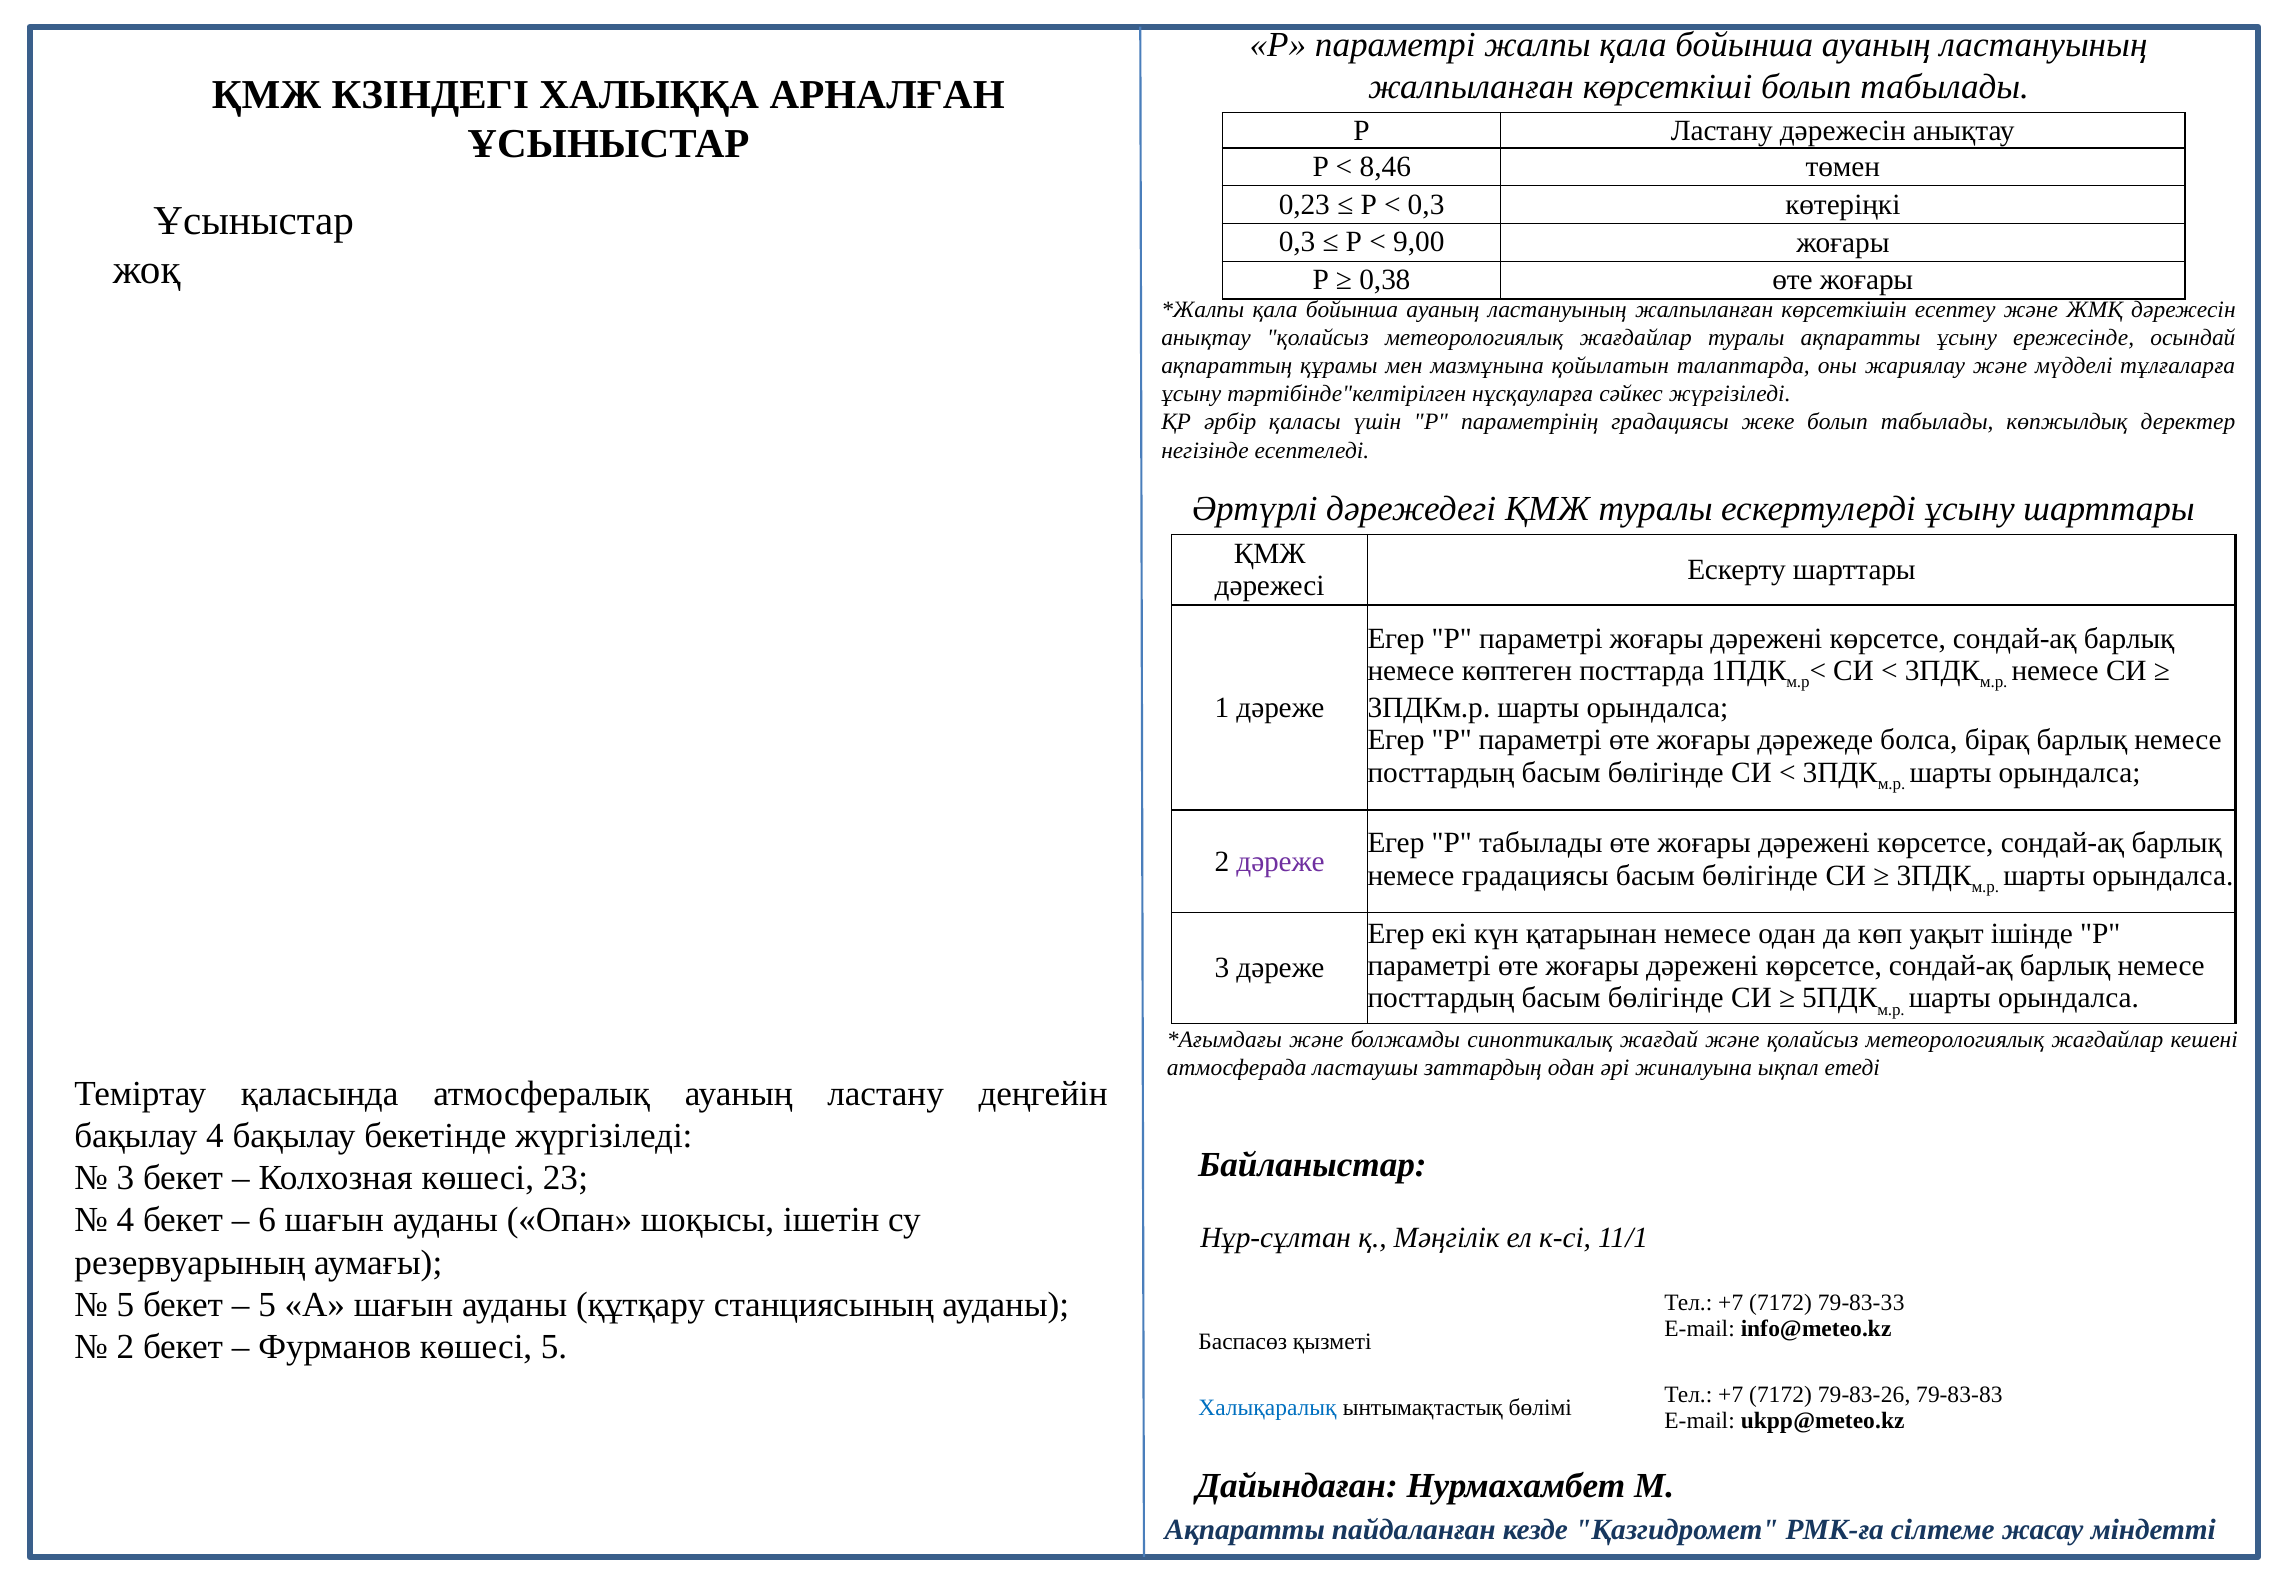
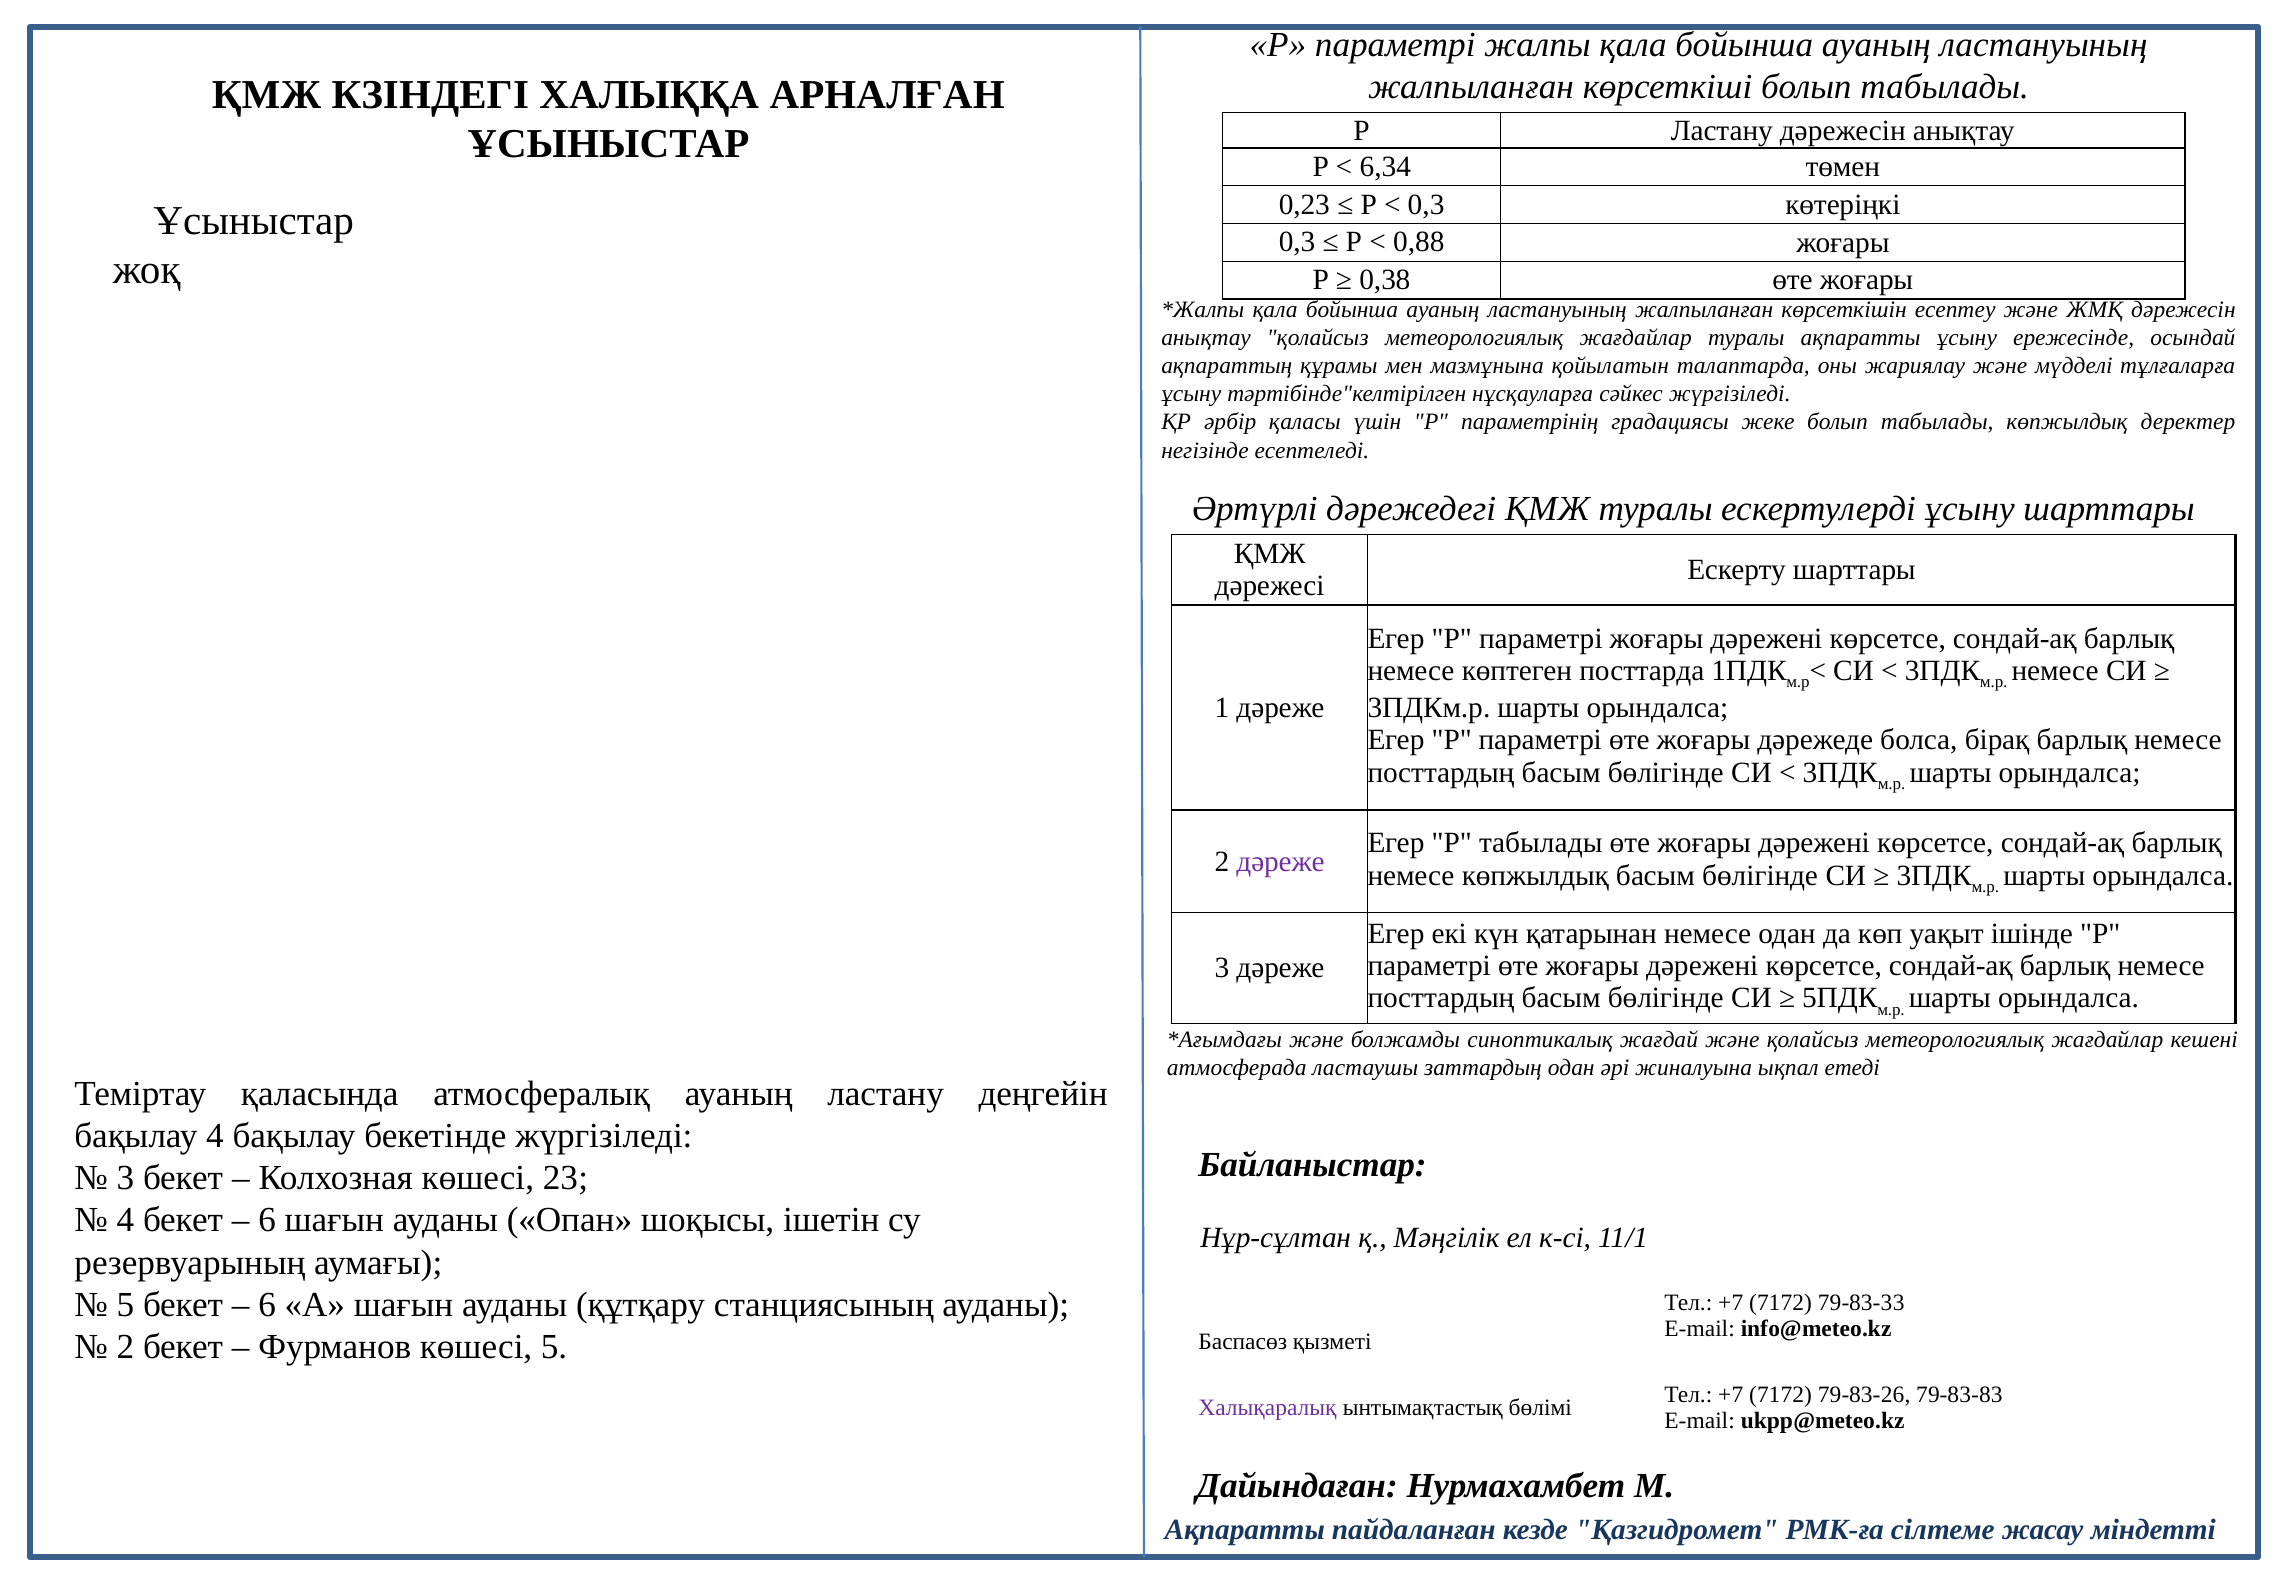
8,46: 8,46 -> 6,34 (1385, 167)
9,00: 9,00 -> 0,88 (1419, 242)
немесе градациясы: градациясы -> көпжылдық (1535, 875)
5: 5 -> 6 (267, 1305)
Халықаралық colour: blue -> purple (1267, 1407)
